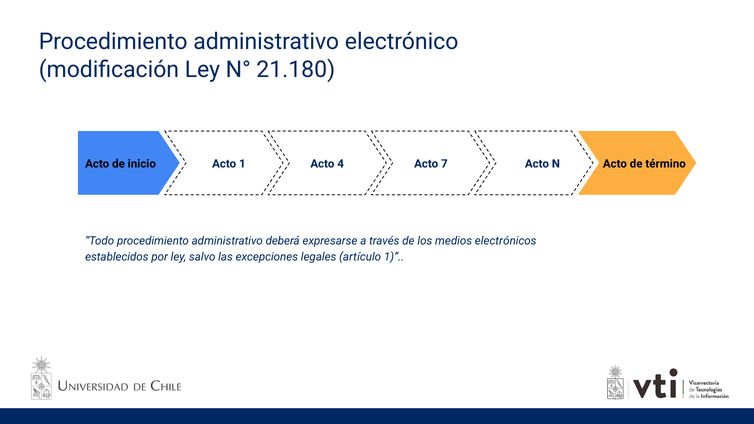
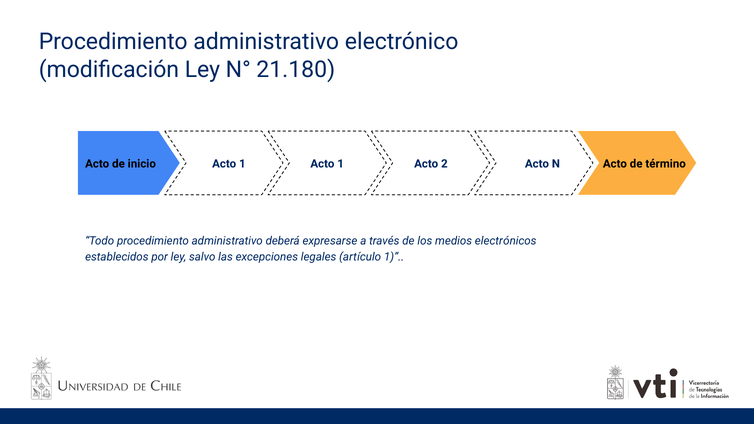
1 Acto 4: 4 -> 1 (341, 164)
7: 7 -> 2 (444, 164)
